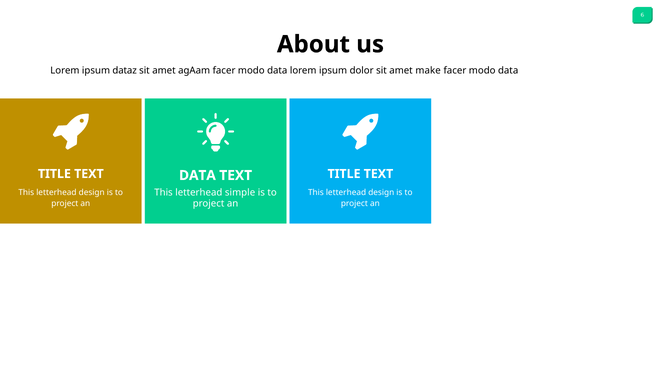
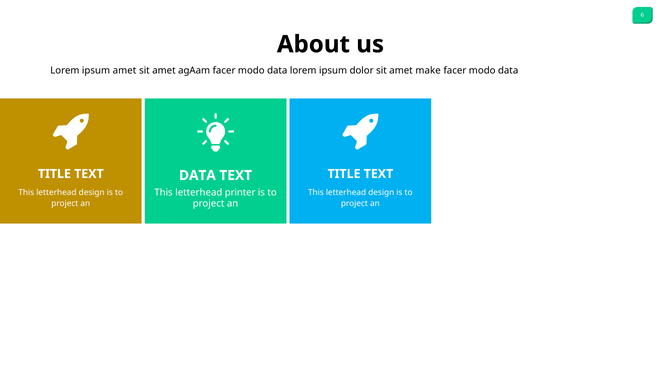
ipsum dataz: dataz -> amet (125, 70)
simple: simple -> printer (240, 192)
